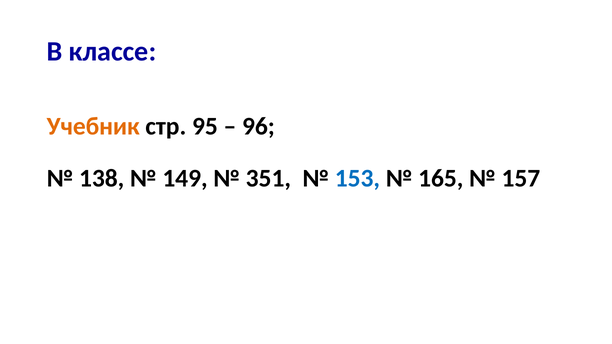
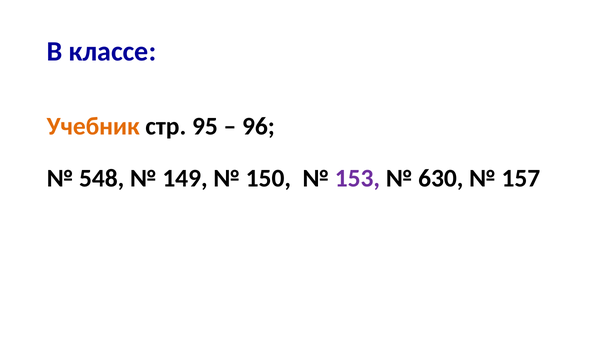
138: 138 -> 548 (102, 179)
351: 351 -> 150 (268, 179)
153 colour: blue -> purple (357, 179)
165: 165 -> 630 (441, 179)
